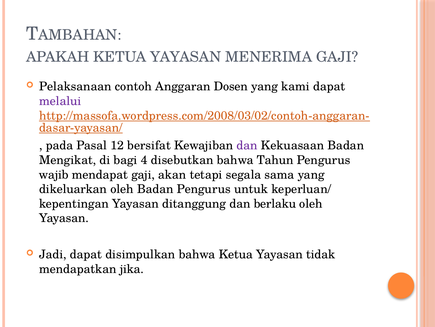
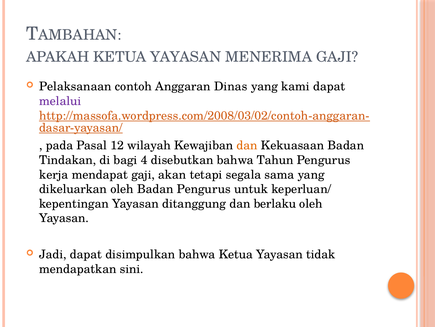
Dosen: Dosen -> Dinas (231, 86)
bersifat: bersifat -> wilayah (149, 145)
dan colour: purple -> orange (247, 145)
Mengikat: Mengikat -> Tindakan (68, 160)
wajib: wajib -> kerja (54, 174)
jika: jika -> sini (132, 269)
